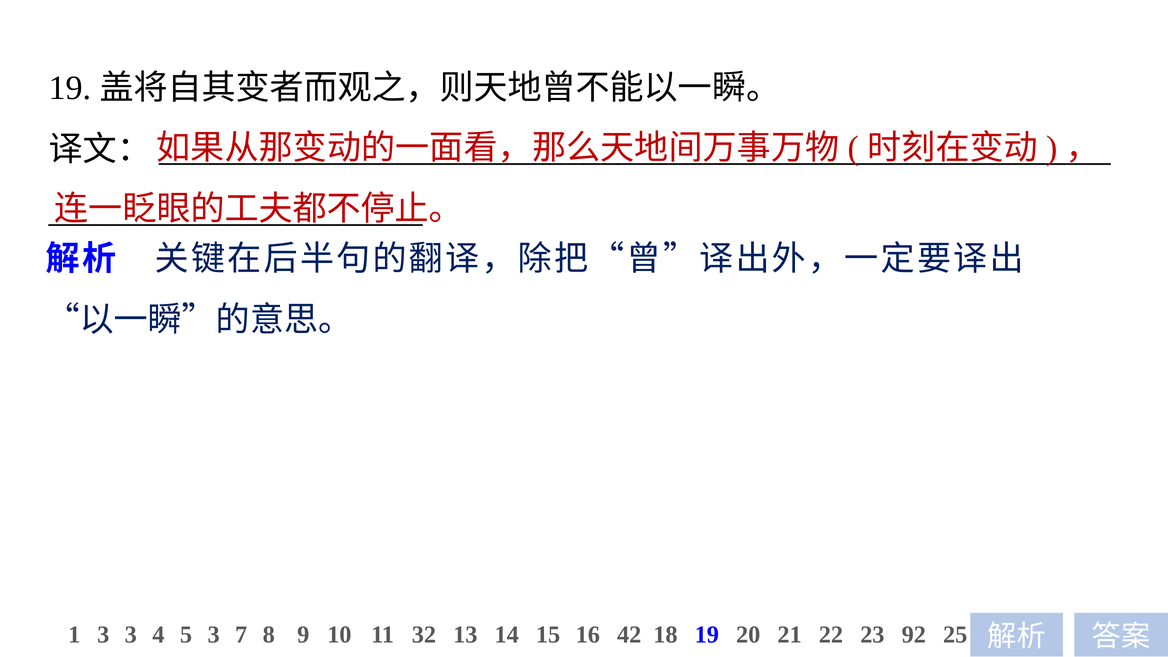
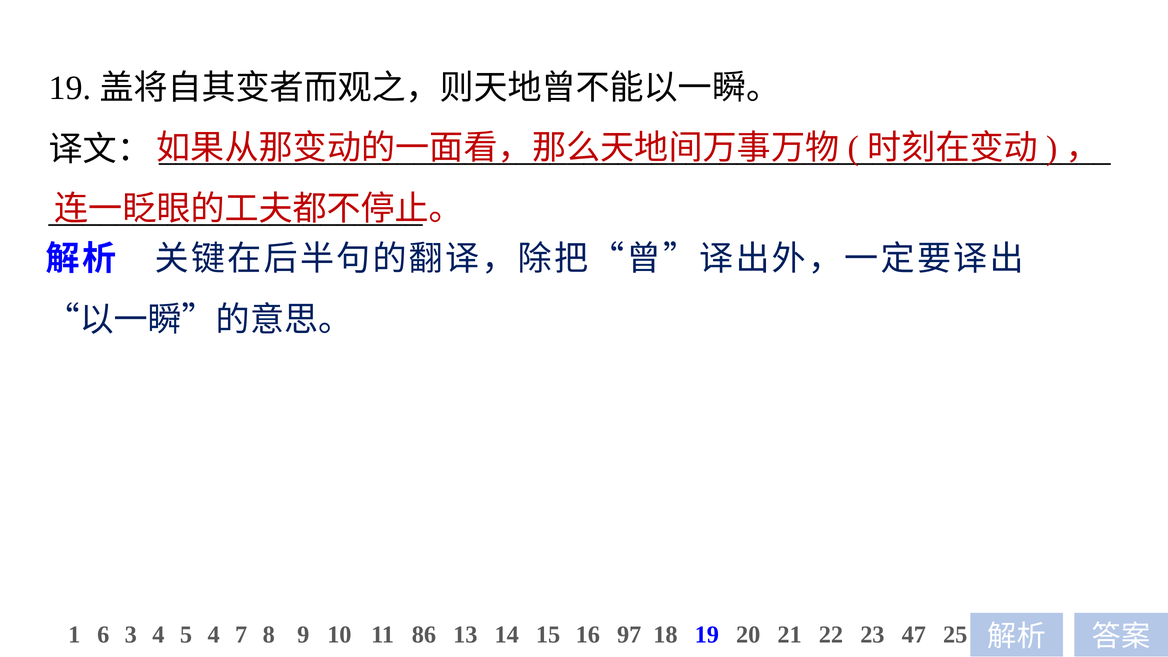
1 3: 3 -> 6 (103, 635)
5 3: 3 -> 4 (214, 635)
32: 32 -> 86 (424, 635)
42: 42 -> 97 (629, 635)
92: 92 -> 47 (914, 635)
